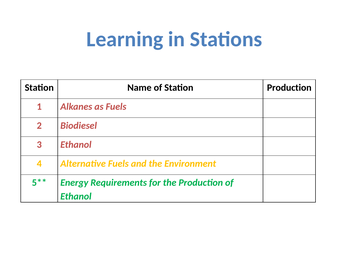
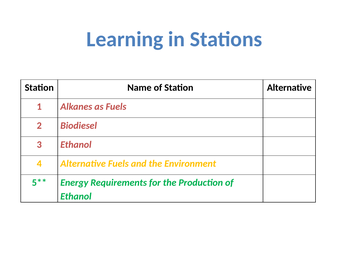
Station Production: Production -> Alternative (289, 87)
